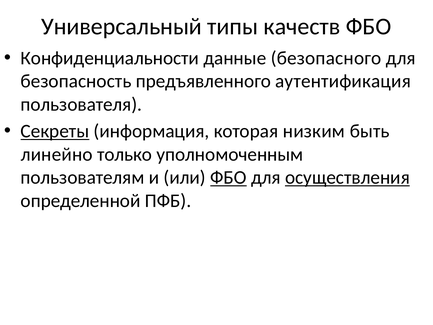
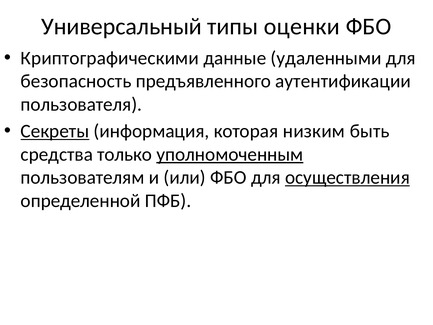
качеств: качеств -> оценки (302, 27)
Конфиденциальности: Конфиденциальности -> Криптографическими (110, 58)
безопасного: безопасного -> удаленными (326, 58)
аутентификация: аутентификация -> аутентификации (343, 81)
линейно: линейно -> средства (57, 154)
уполномоченным underline: none -> present (230, 154)
ФБО underline: present -> none (228, 177)
